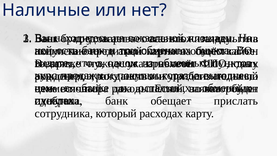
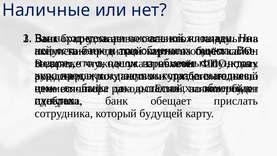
расходах: расходах -> будущей (161, 113)
